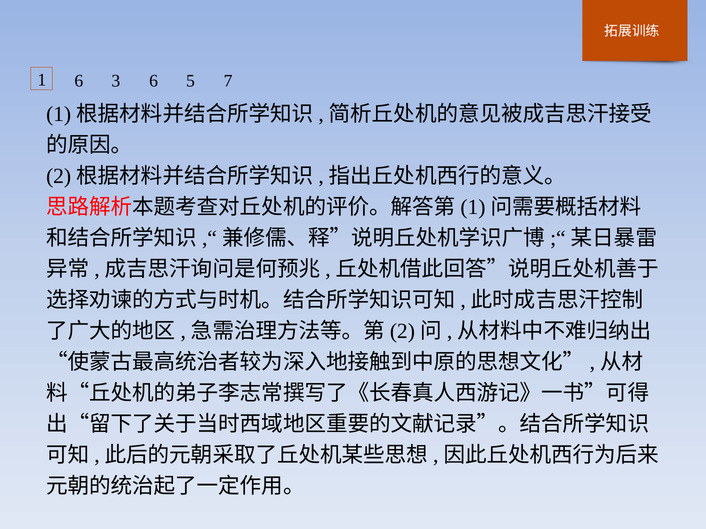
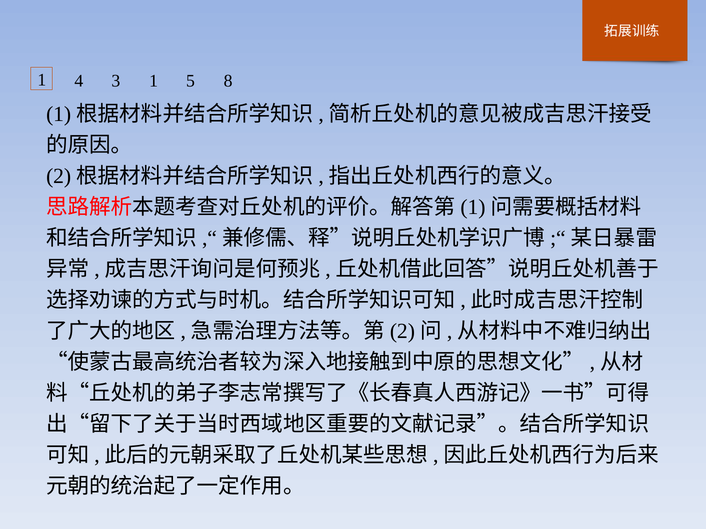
1 6: 6 -> 4 (79, 81)
3 6: 6 -> 1 (154, 81)
7: 7 -> 8 (228, 81)
